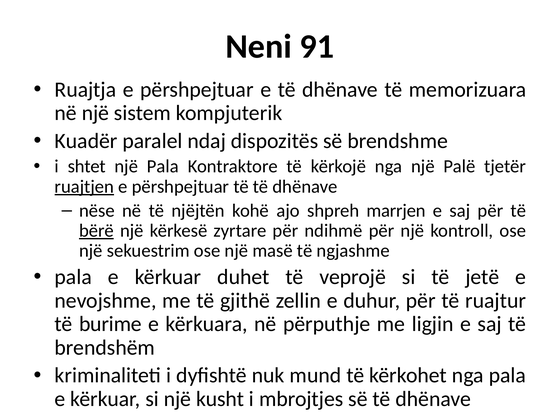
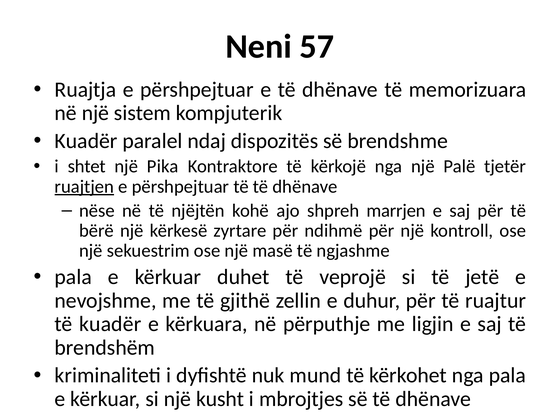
91: 91 -> 57 (317, 47)
një Pala: Pala -> Pika (163, 166)
bërë underline: present -> none (96, 231)
të burime: burime -> kuadër (110, 324)
